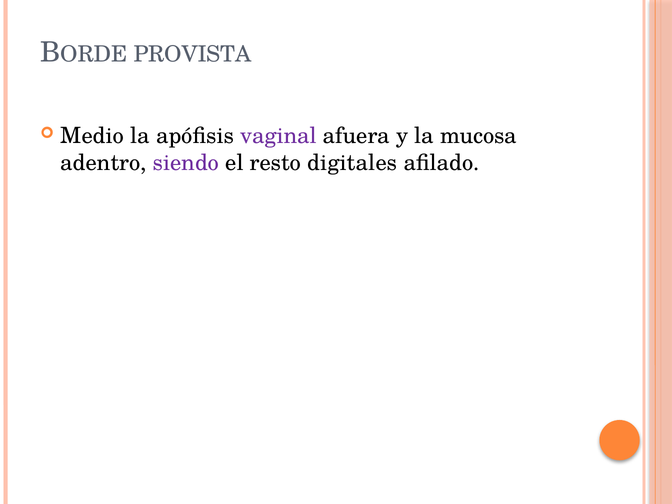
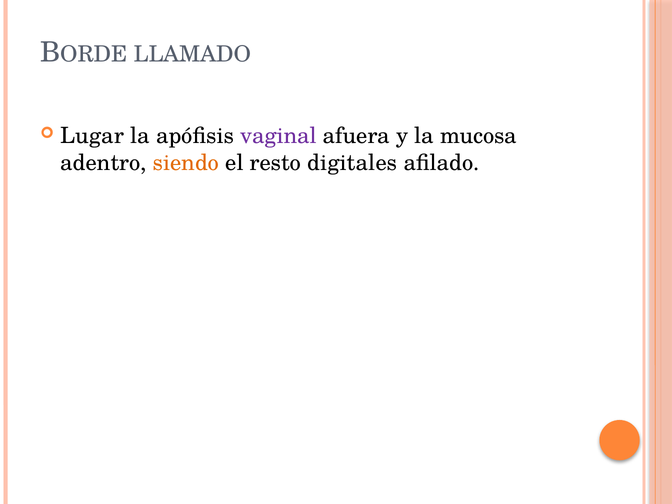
PROVISTA: PROVISTA -> LLAMADO (192, 54)
Medio: Medio -> Lugar (92, 136)
siendo colour: purple -> orange (186, 163)
